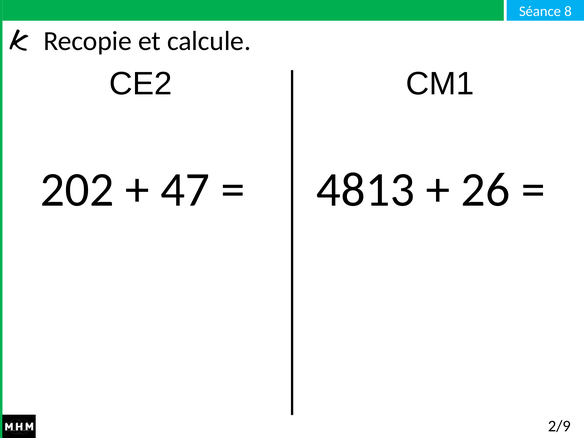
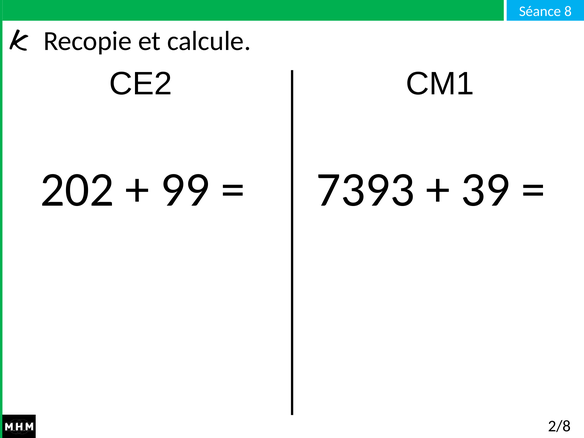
47: 47 -> 99 (185, 190)
4813: 4813 -> 7393 (365, 190)
26: 26 -> 39 (486, 190)
2/9: 2/9 -> 2/8 (559, 426)
